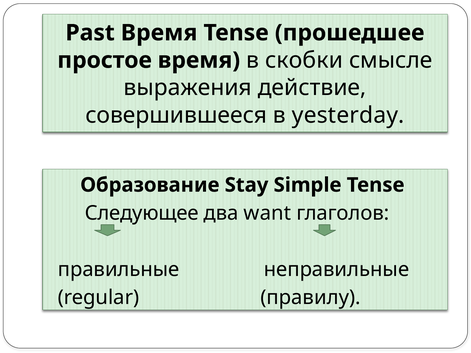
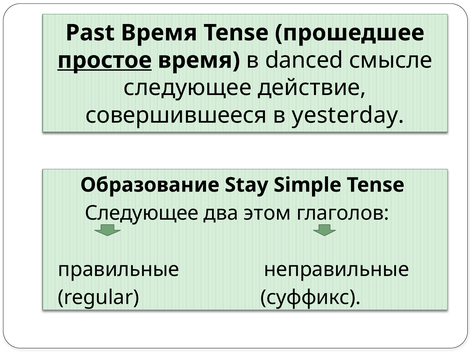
простое underline: none -> present (105, 60)
скобки: скобки -> danced (304, 60)
выражения: выражения -> следующее (188, 88)
want: want -> этом (267, 213)
правилу: правилу -> суффикс (311, 298)
